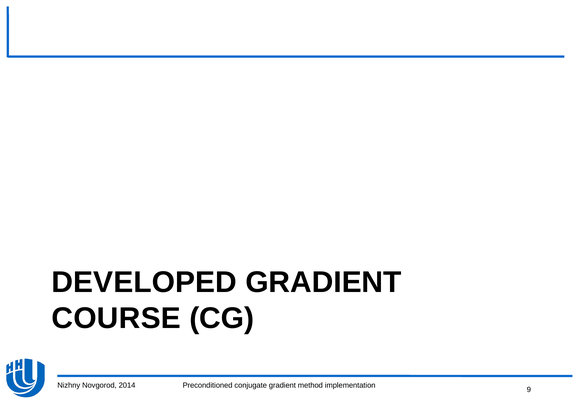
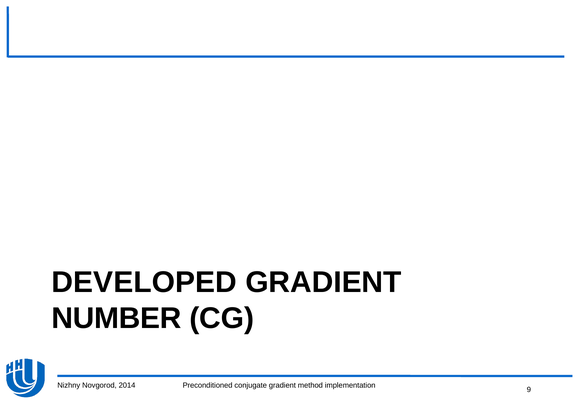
COURSE: COURSE -> NUMBER (116, 318)
